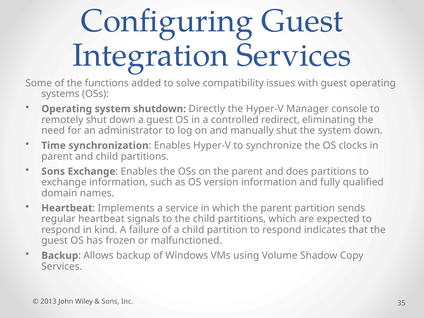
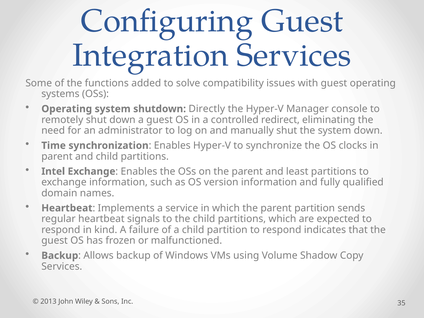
Sons: Sons -> Intel (53, 171)
does: does -> least (297, 171)
